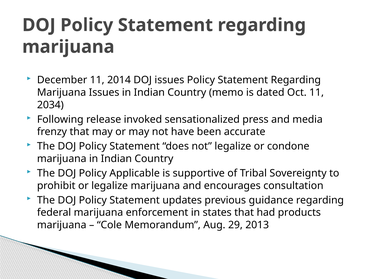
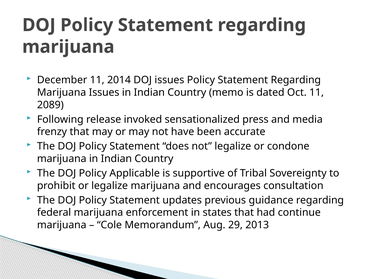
2034: 2034 -> 2089 (50, 105)
products: products -> continue (299, 212)
